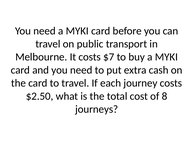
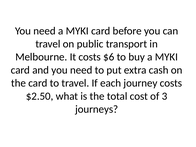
$7: $7 -> $6 (109, 57)
8: 8 -> 3 (165, 96)
